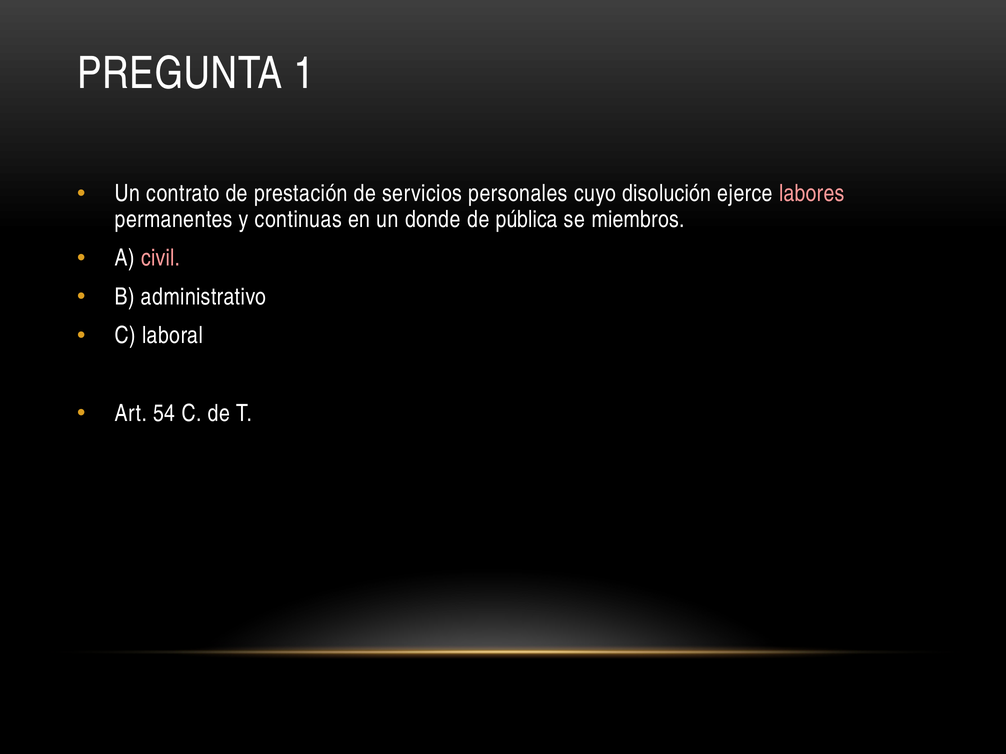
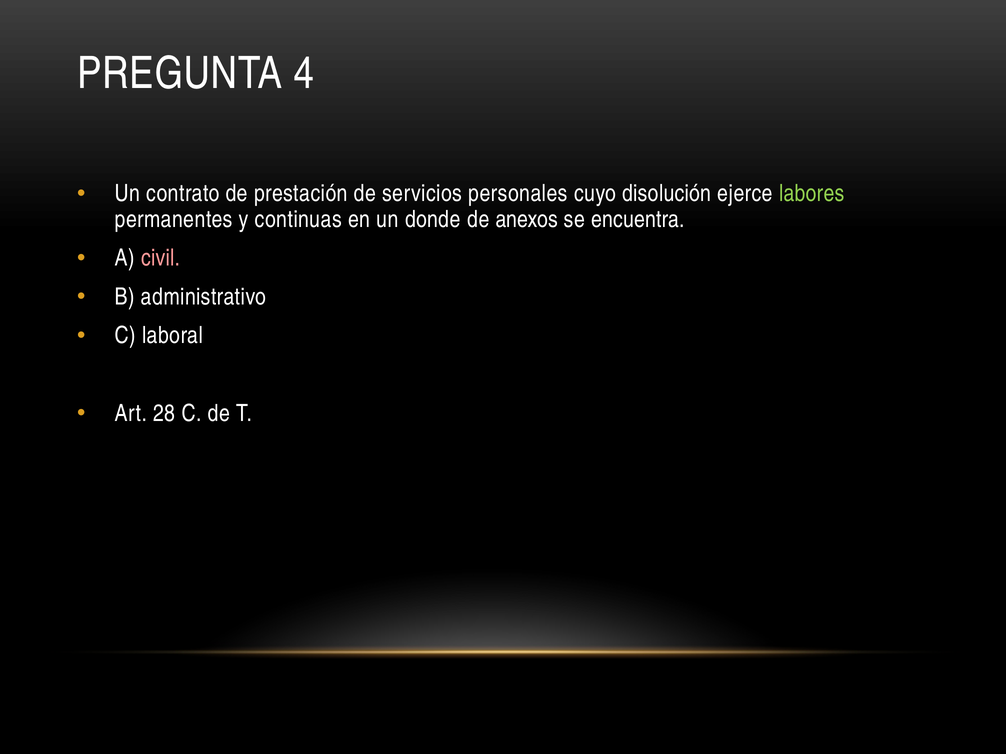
1: 1 -> 4 (304, 74)
labores colour: pink -> light green (812, 194)
pública: pública -> anexos (527, 219)
miembros: miembros -> encuentra (638, 219)
54: 54 -> 28 (164, 413)
